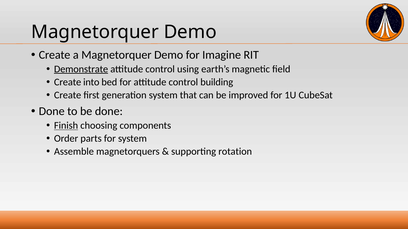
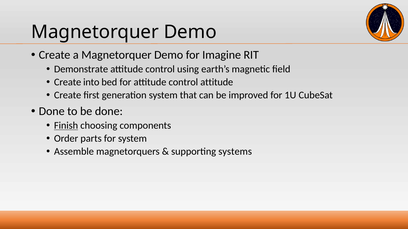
Demonstrate underline: present -> none (81, 69)
control building: building -> attitude (217, 82)
rotation: rotation -> systems (235, 152)
